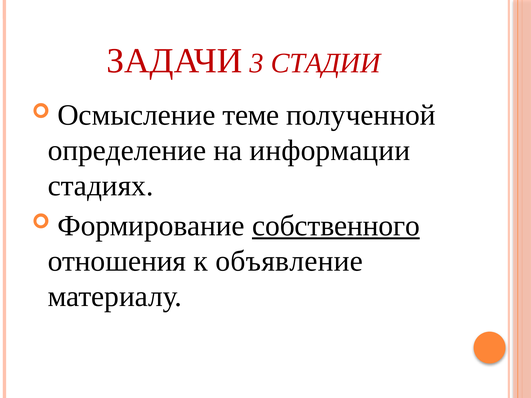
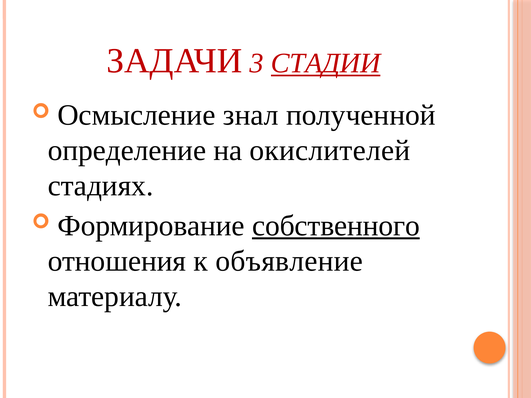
СТАДИИ underline: none -> present (326, 63)
теме: теме -> знал (251, 115)
информации: информации -> окислителей (330, 151)
